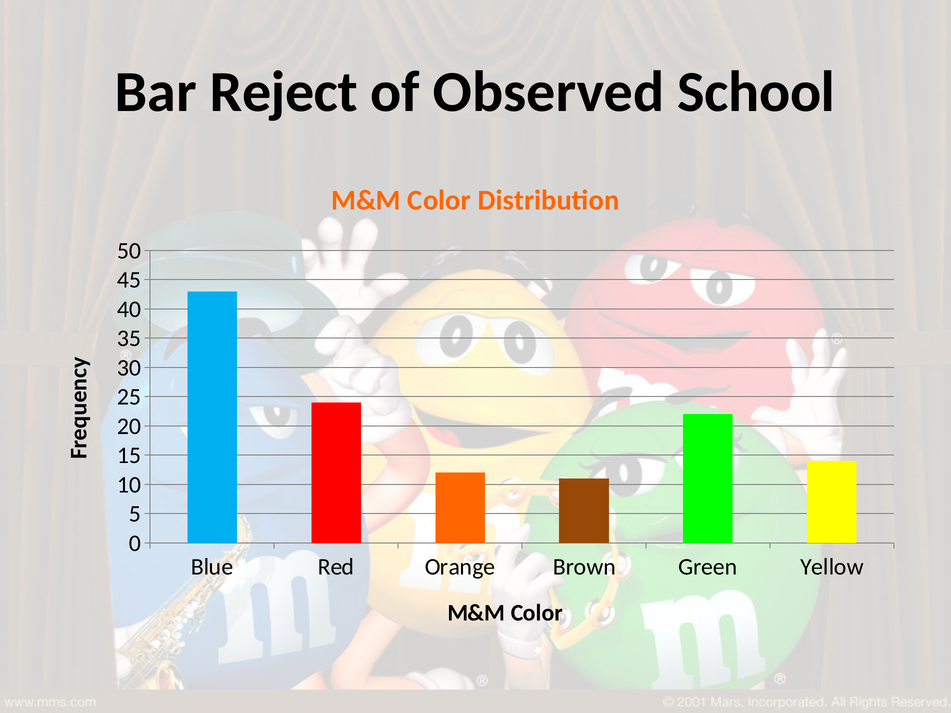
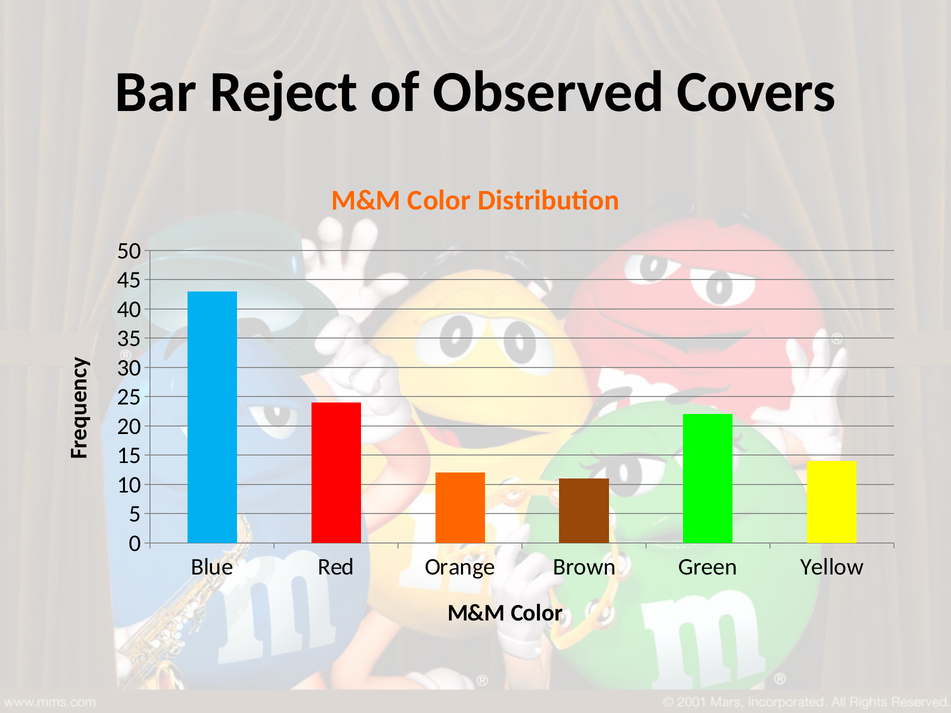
School: School -> Covers (756, 92)
